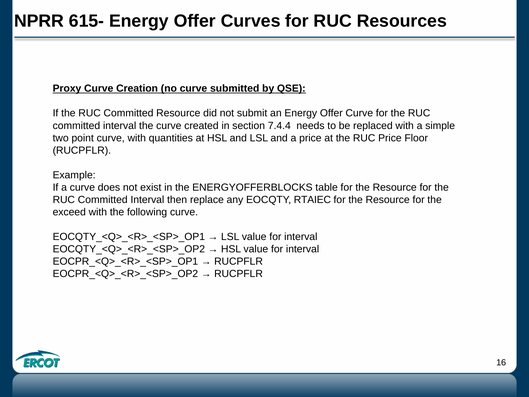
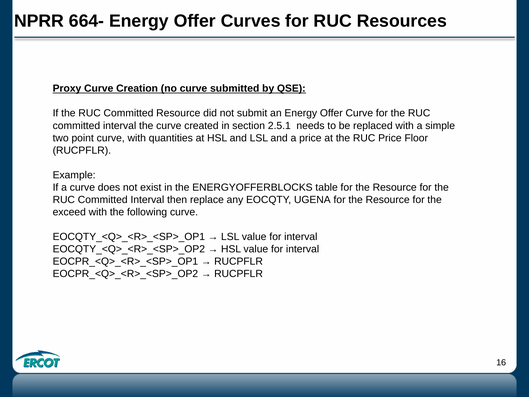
615-: 615- -> 664- (87, 21)
7.4.4: 7.4.4 -> 2.5.1 (279, 126)
RTAIEC: RTAIEC -> UGENA (312, 200)
